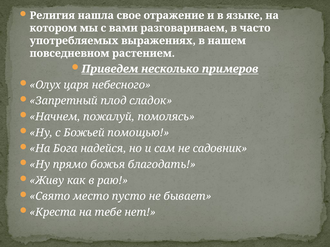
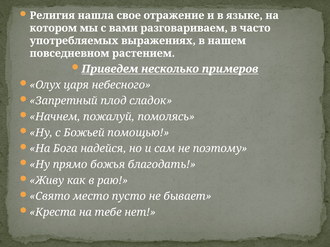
садовник: садовник -> поэтому (220, 149)
